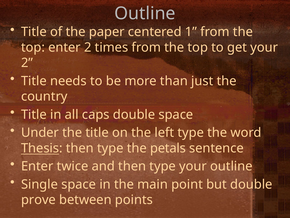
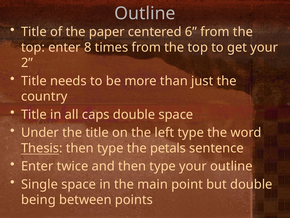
1: 1 -> 6 (191, 32)
enter 2: 2 -> 8 (88, 47)
prove: prove -> being (38, 199)
